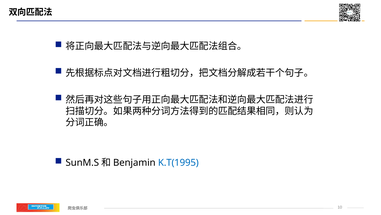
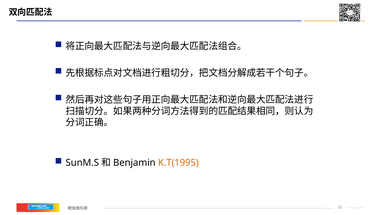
K.T(1995 colour: blue -> orange (178, 162)
